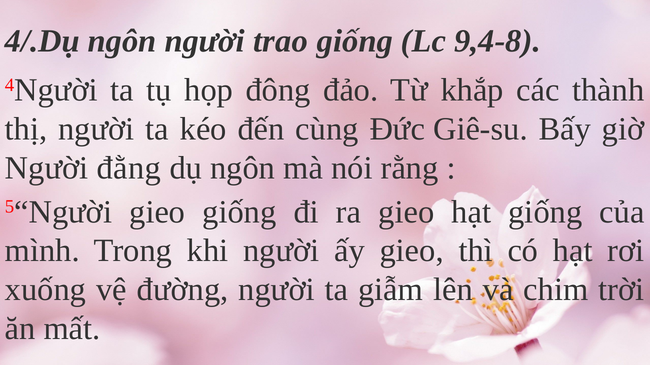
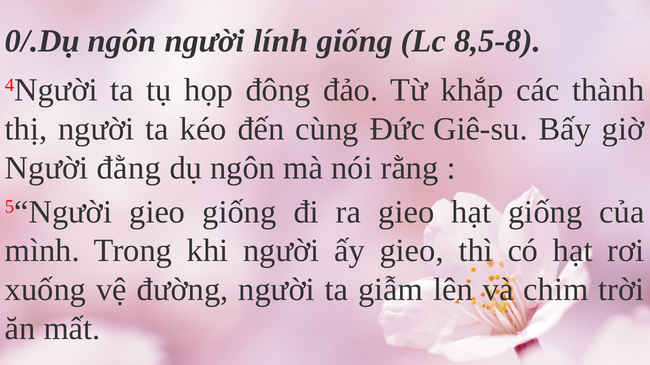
4/.Dụ: 4/.Dụ -> 0/.Dụ (42, 41)
trao: trao -> lính (281, 41)
9,4-8: 9,4-8 -> 8,5-8 (497, 41)
